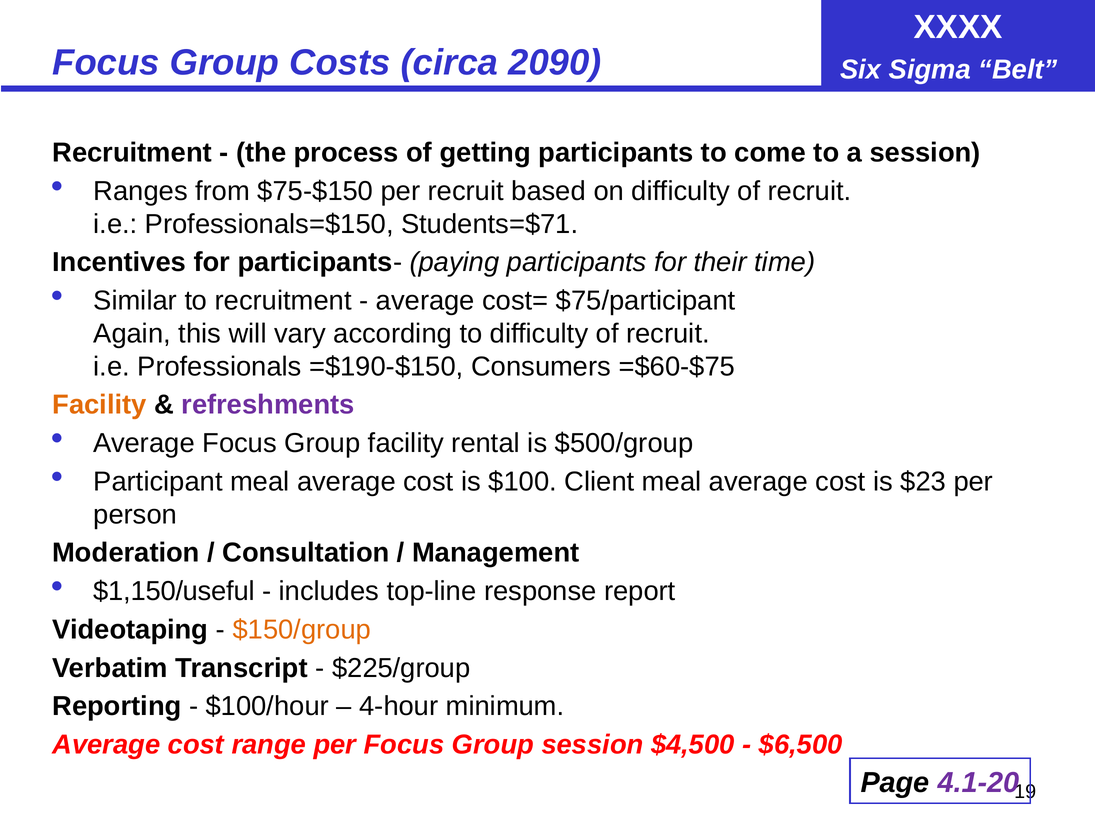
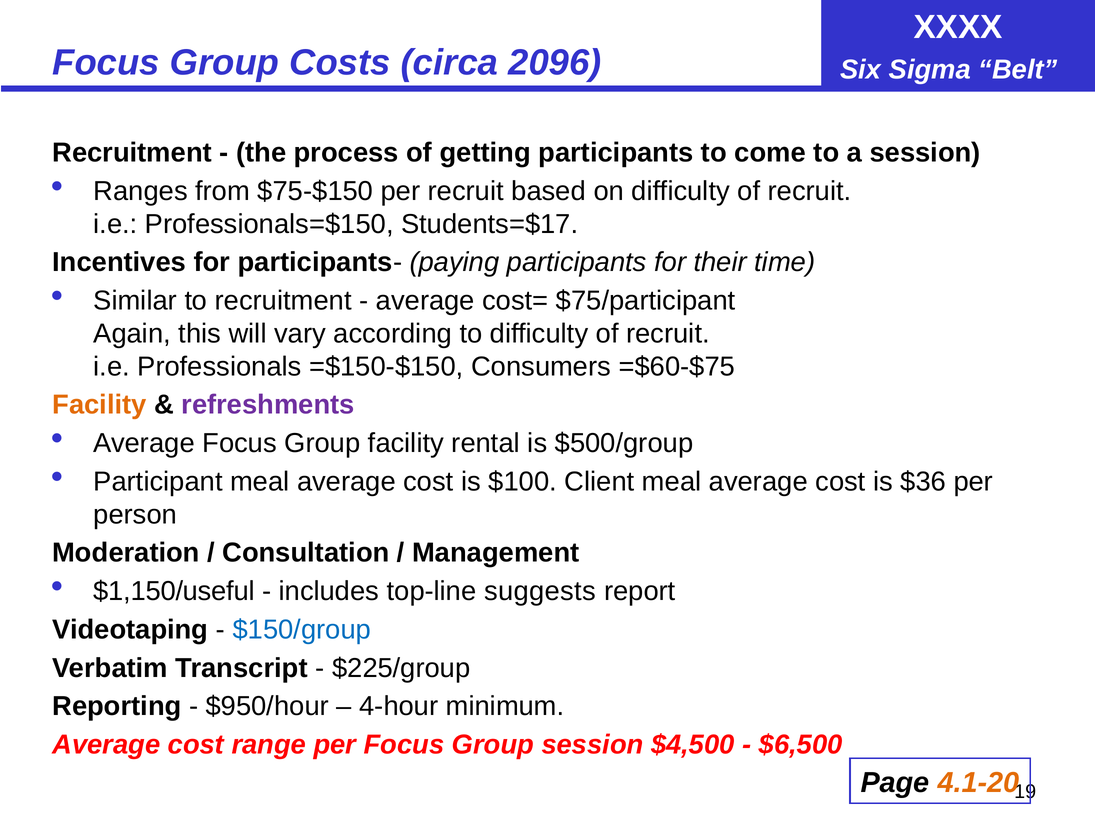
2090: 2090 -> 2096 (555, 63)
Students=$71: Students=$71 -> Students=$17 (490, 224)
=$190-$150: =$190-$150 -> =$150-$150 (386, 366)
$23: $23 -> $36 (923, 481)
response: response -> suggests (540, 591)
$150/group colour: orange -> blue (302, 629)
$100/hour: $100/hour -> $950/hour (267, 706)
4.1-20 colour: purple -> orange (978, 782)
